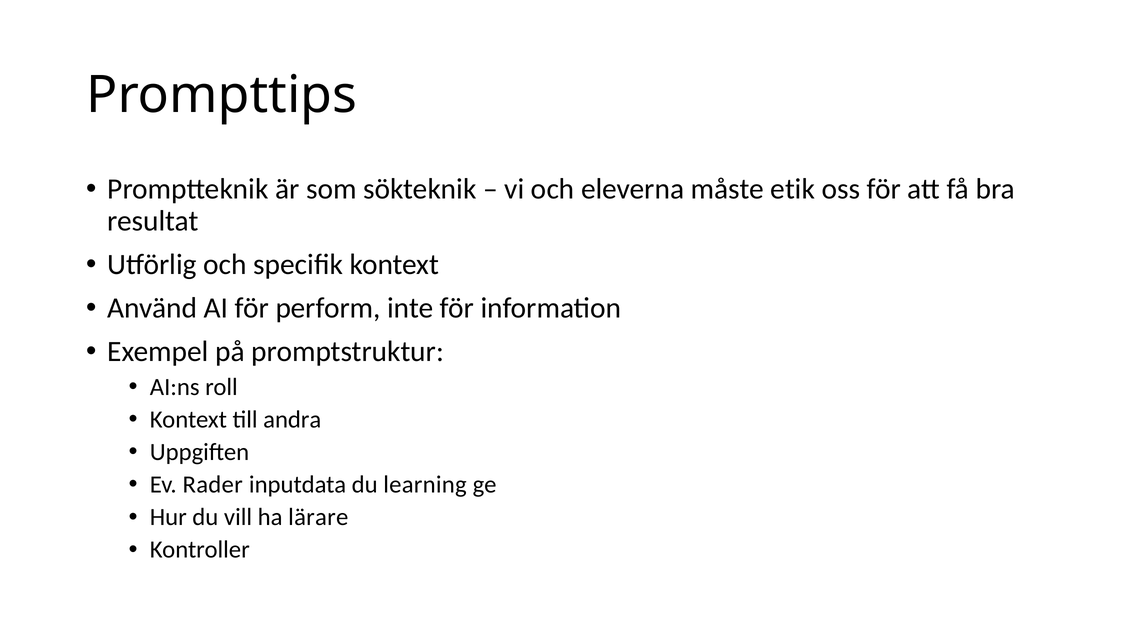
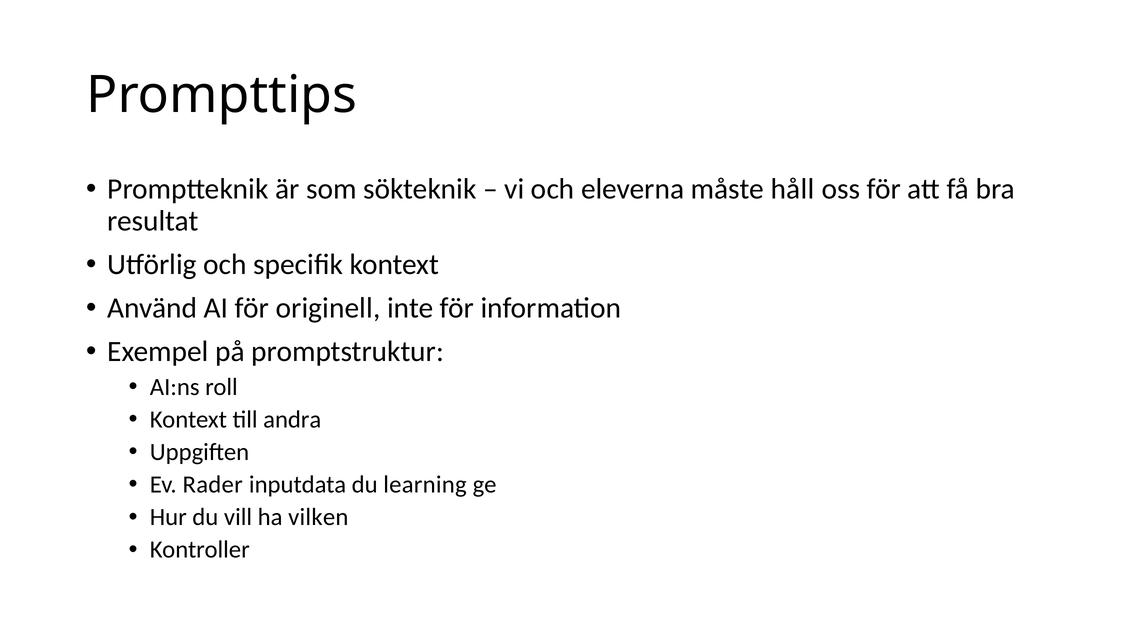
etik: etik -> håll (793, 189)
perform: perform -> originell (328, 308)
lärare: lärare -> vilken (318, 517)
